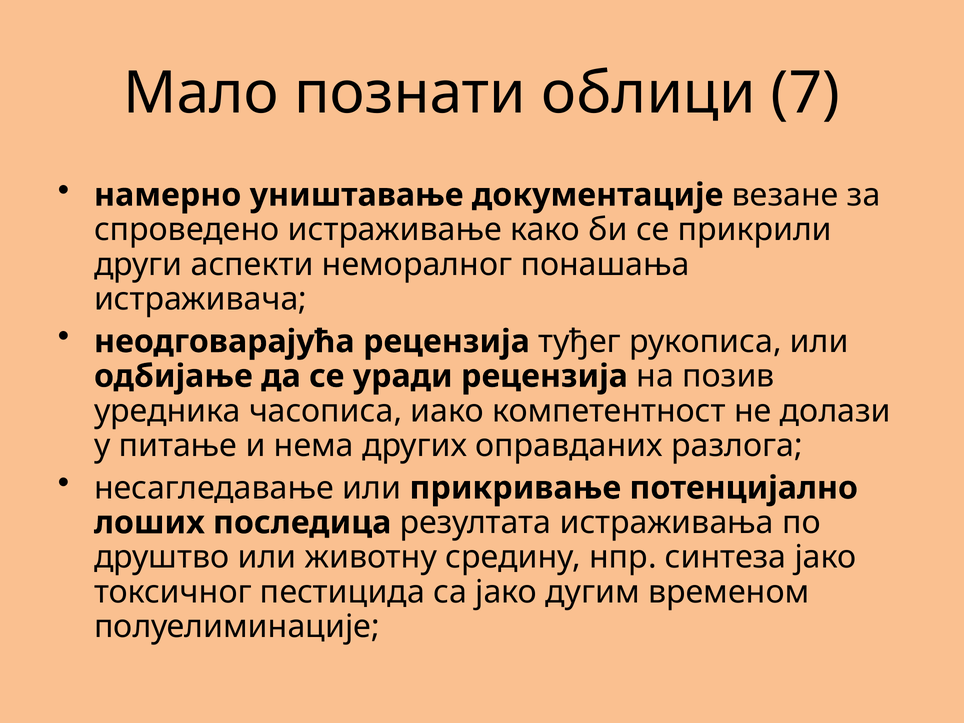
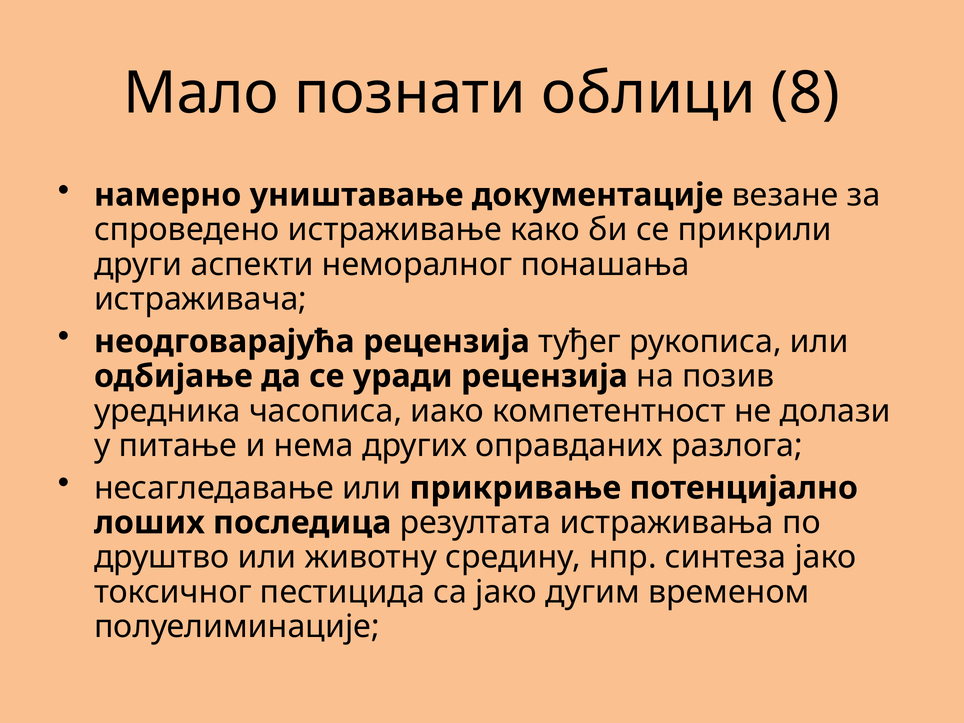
7: 7 -> 8 (805, 93)
